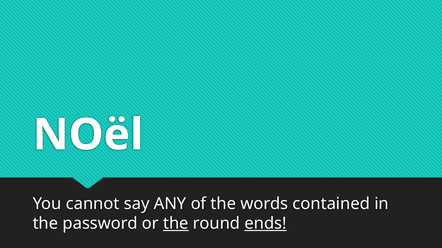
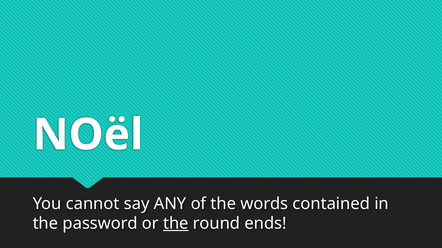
ends underline: present -> none (266, 224)
